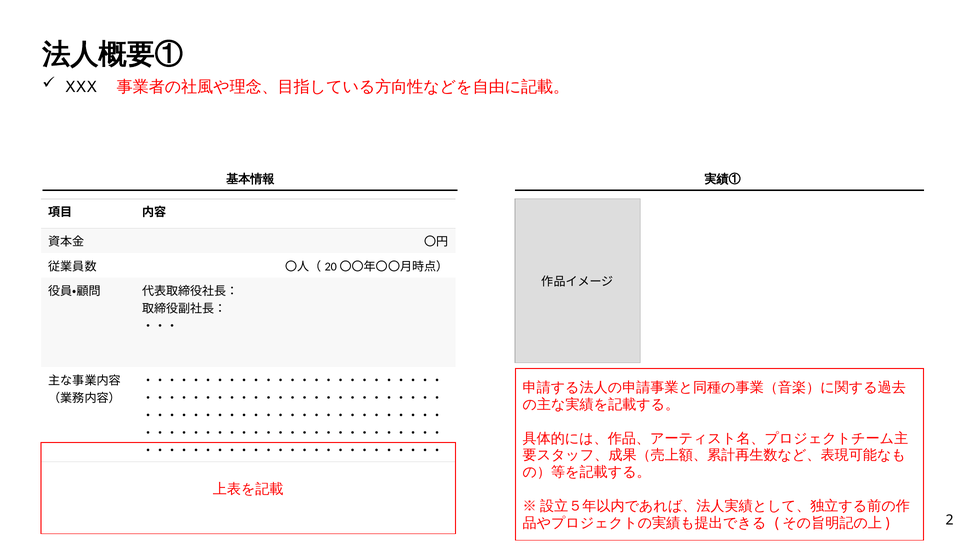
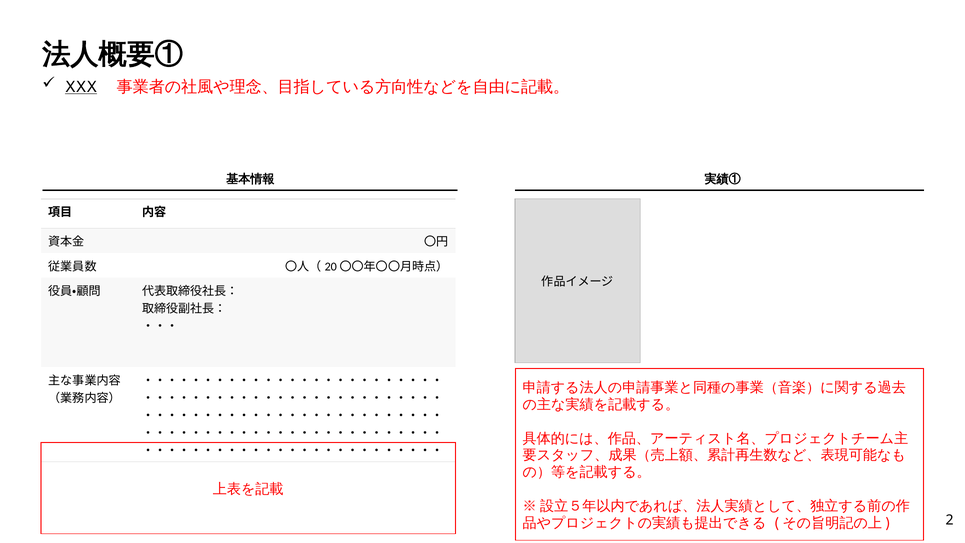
XXX underline: none -> present (81, 87)
